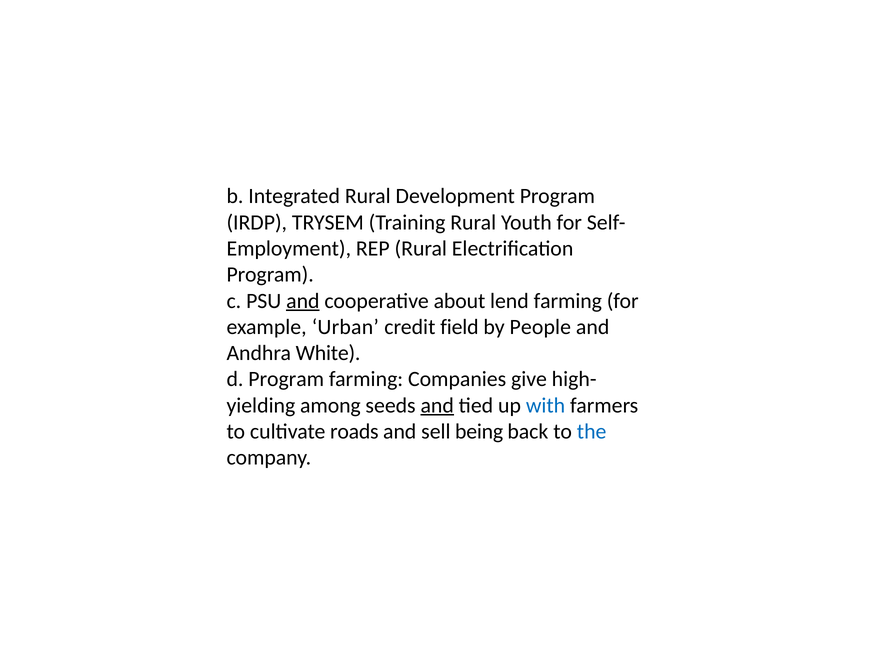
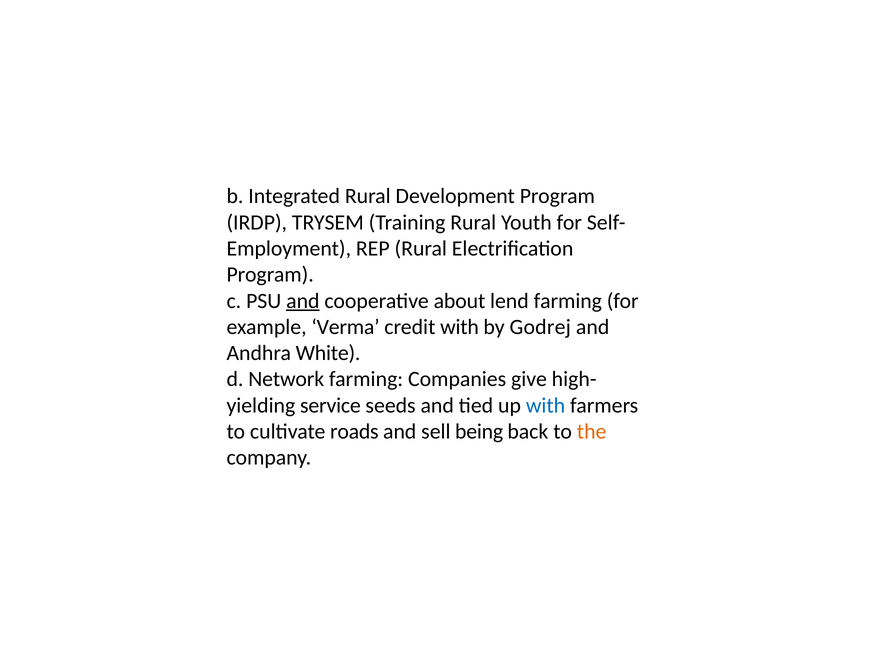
Urban: Urban -> Verma (346, 327)
credit field: field -> with (460, 327)
People: People -> Godrej (540, 327)
d Program: Program -> Network (286, 379)
among: among -> service (330, 405)
and underline: present -> none (437, 405)
the colour: blue -> orange (592, 432)
